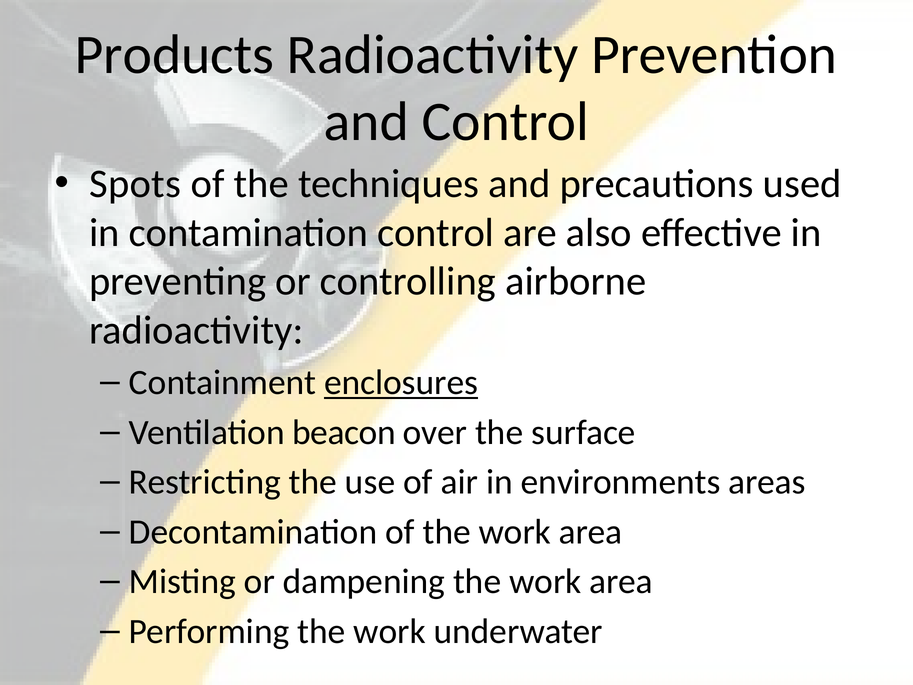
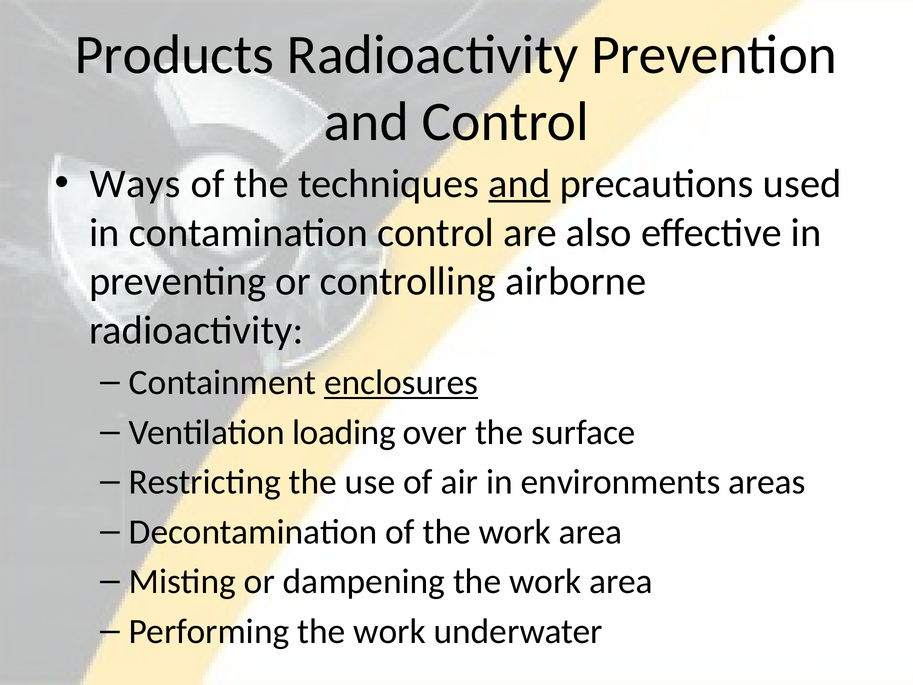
Spots: Spots -> Ways (135, 184)
and underline: none -> present (519, 184)
beacon: beacon -> loading (344, 432)
